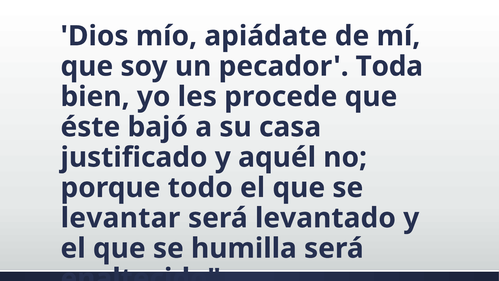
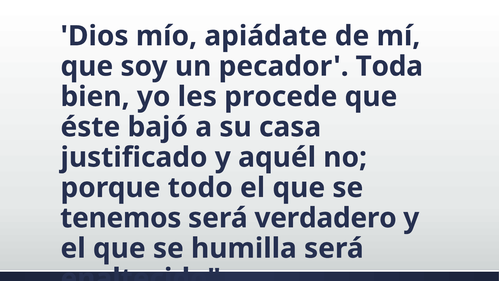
levantar: levantar -> tenemos (121, 218)
levantado: levantado -> verdadero (326, 218)
